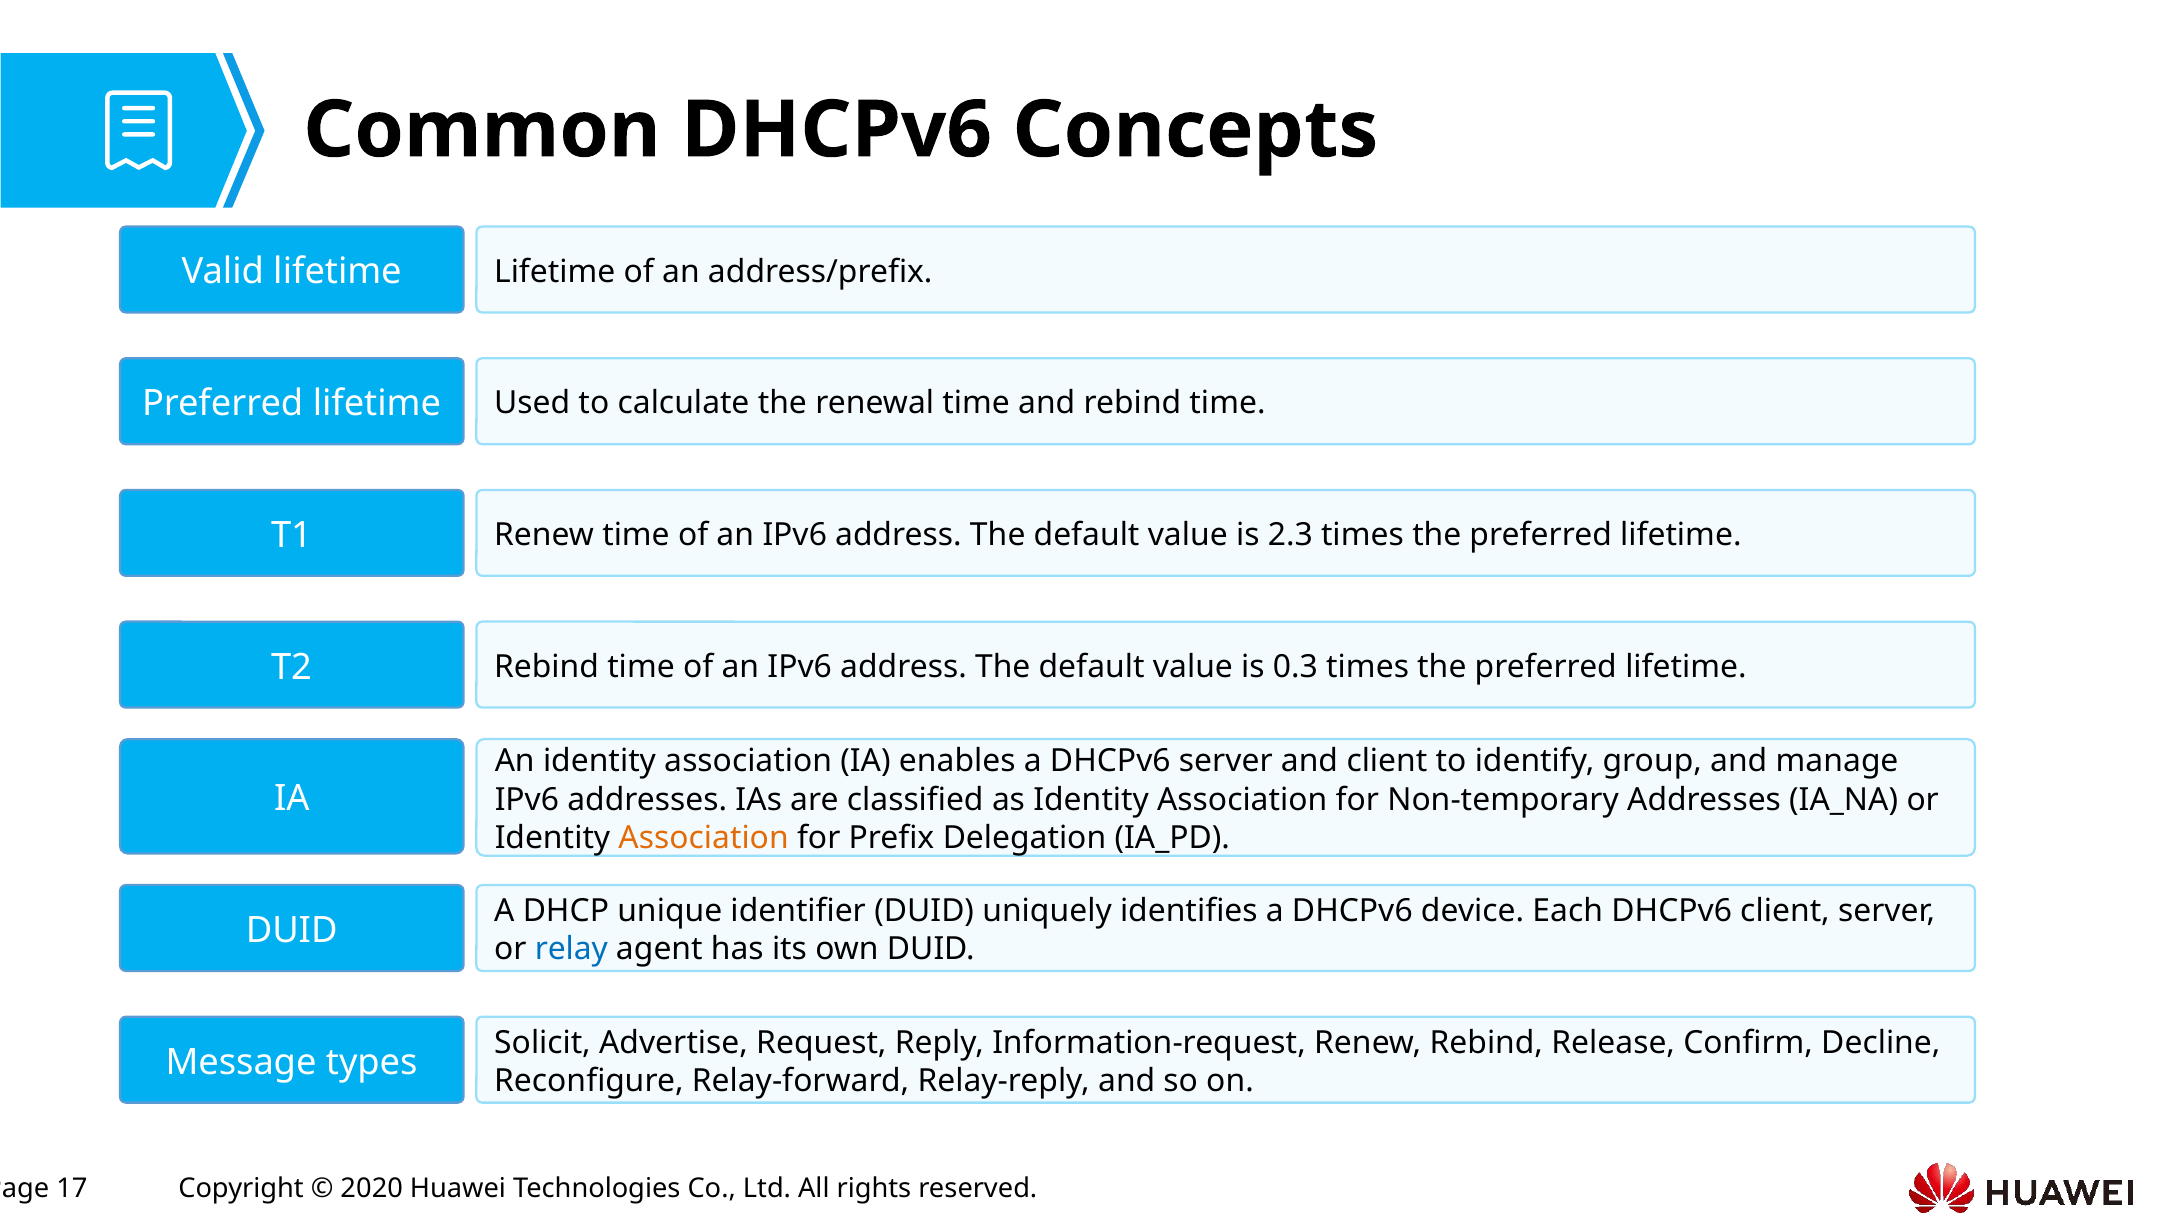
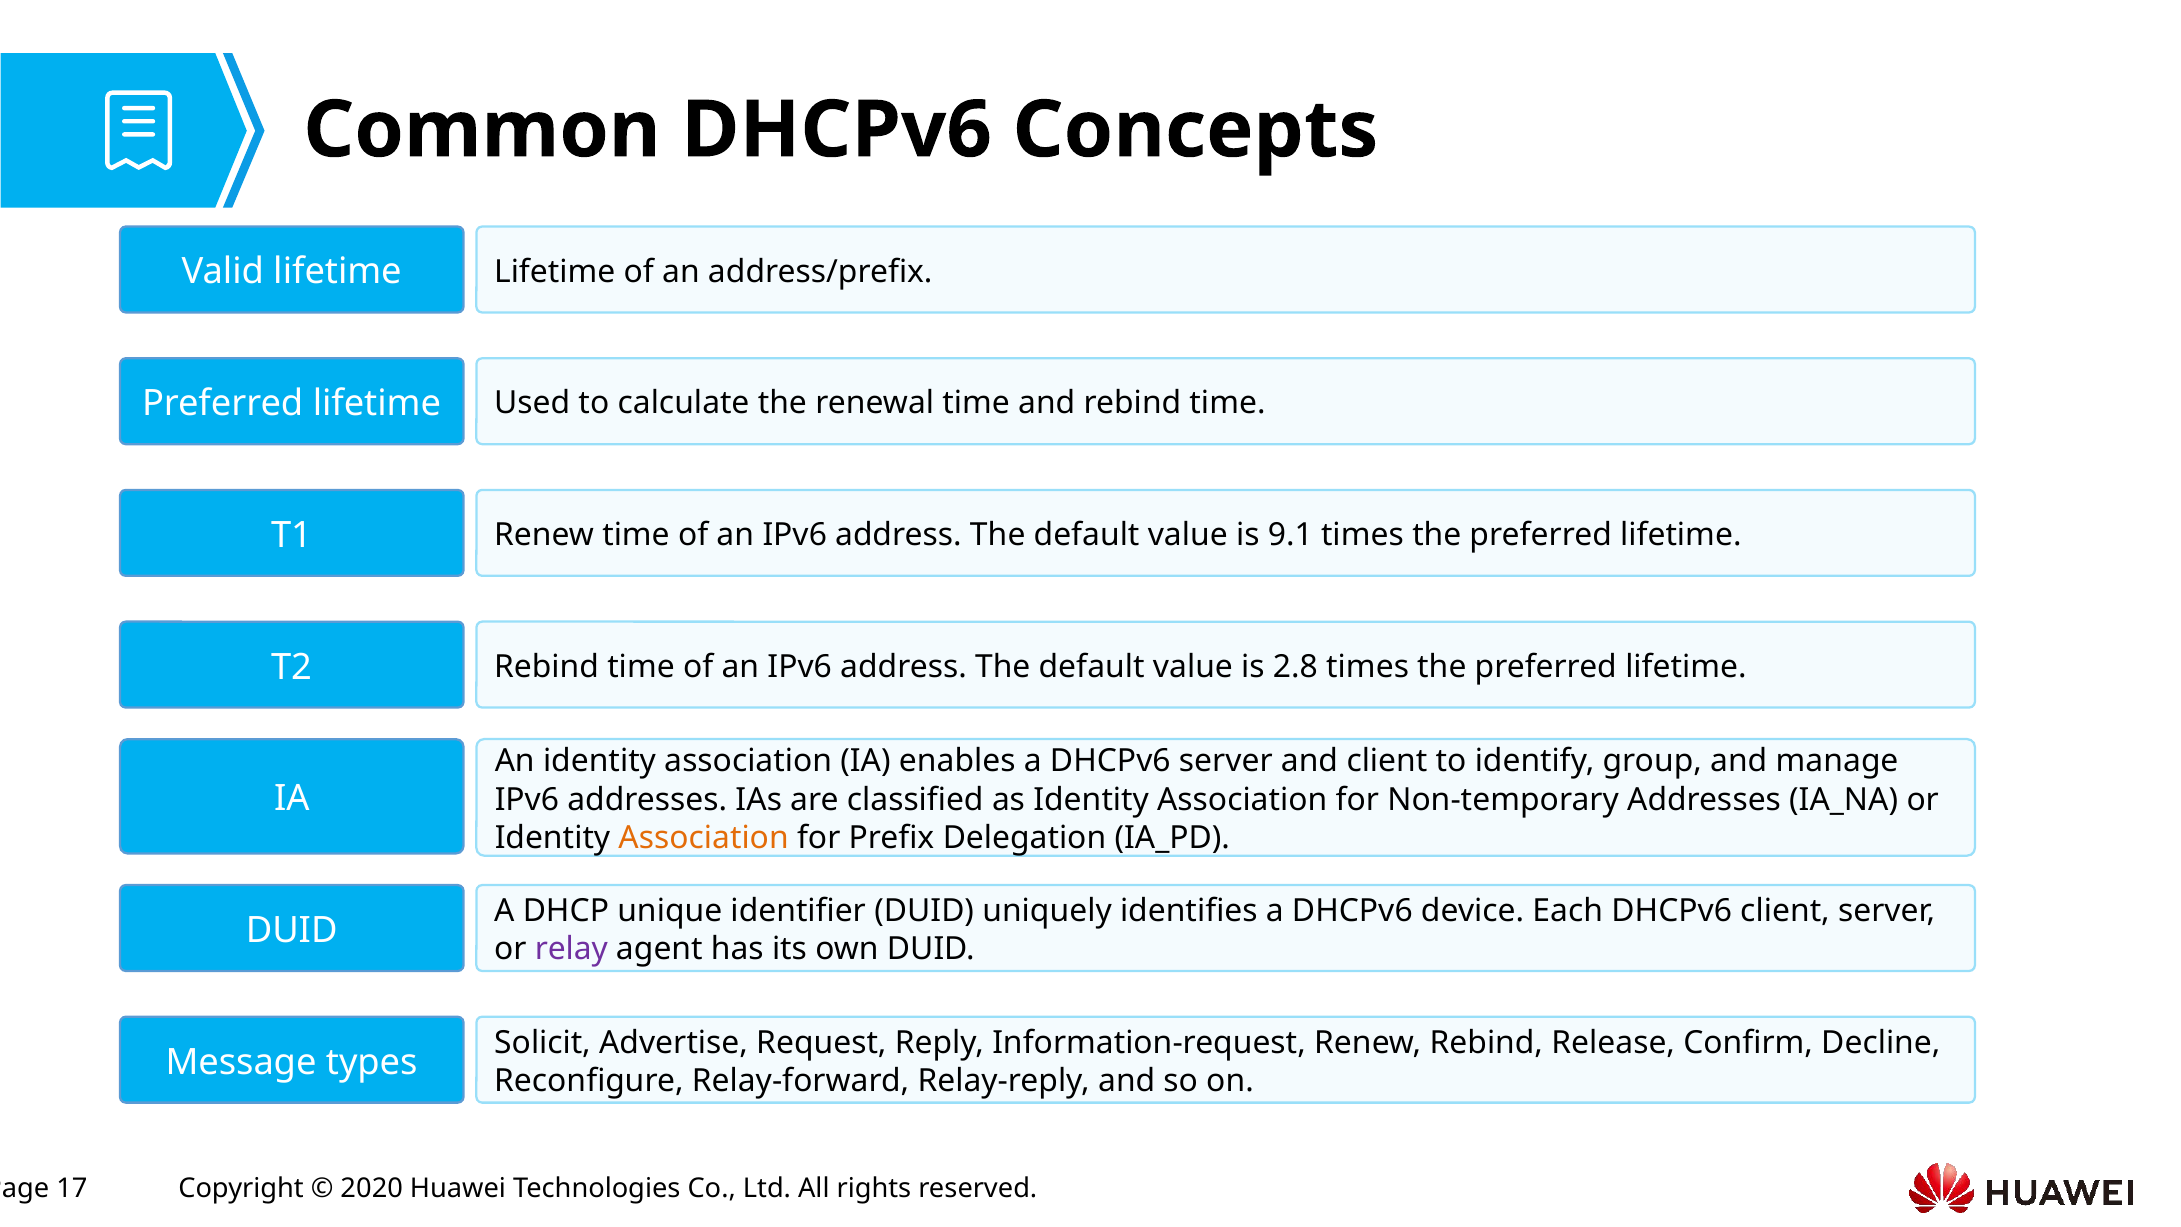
2.3: 2.3 -> 9.1 (1290, 535)
0.3: 0.3 -> 2.8 (1295, 667)
relay colour: blue -> purple (571, 949)
